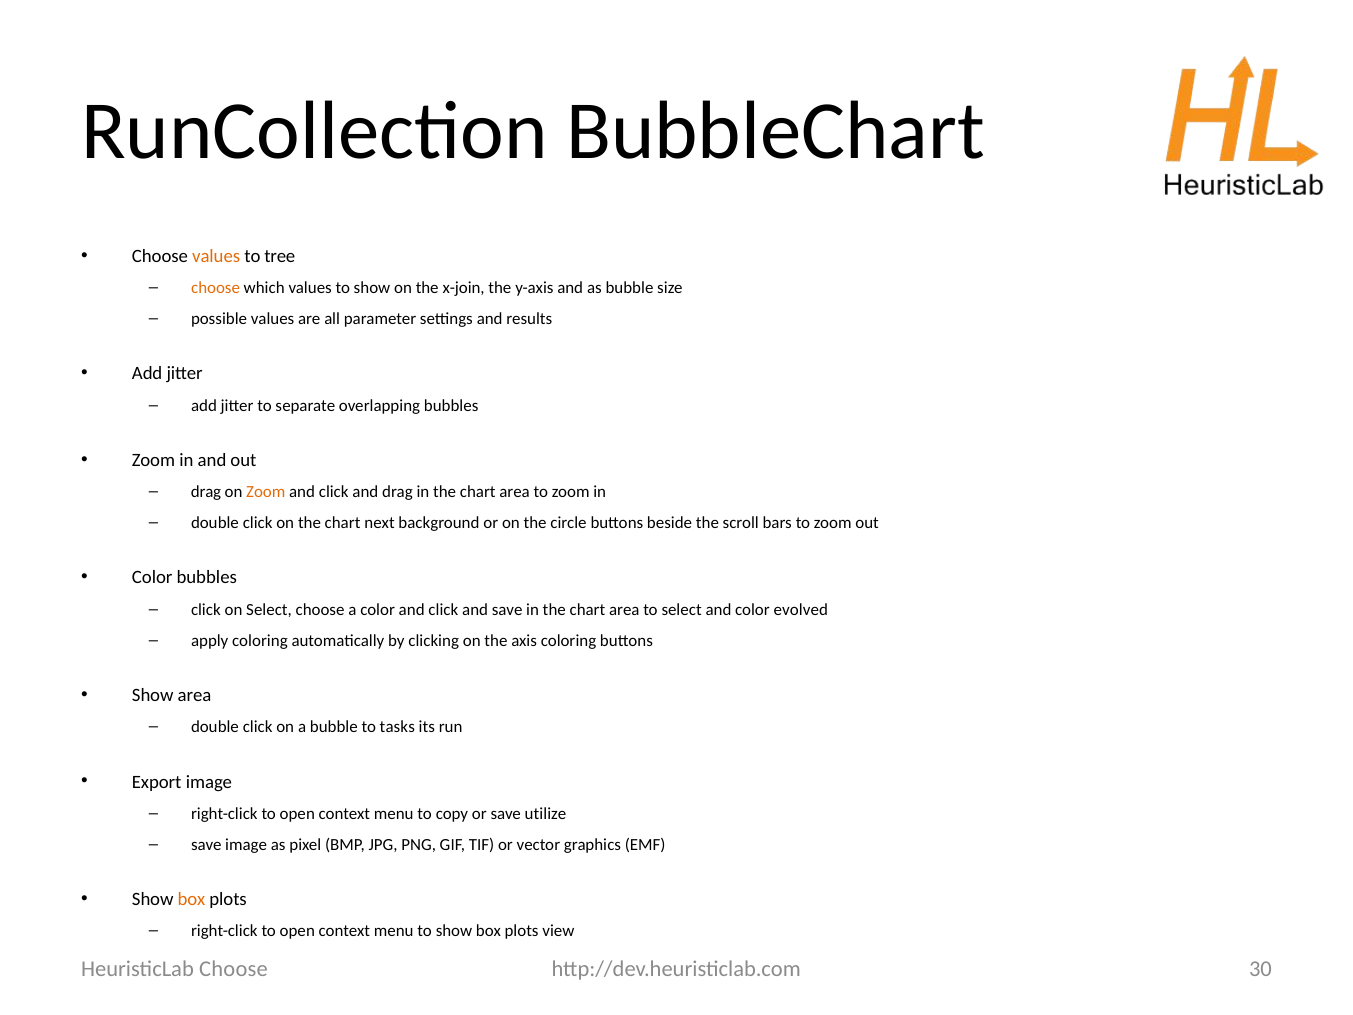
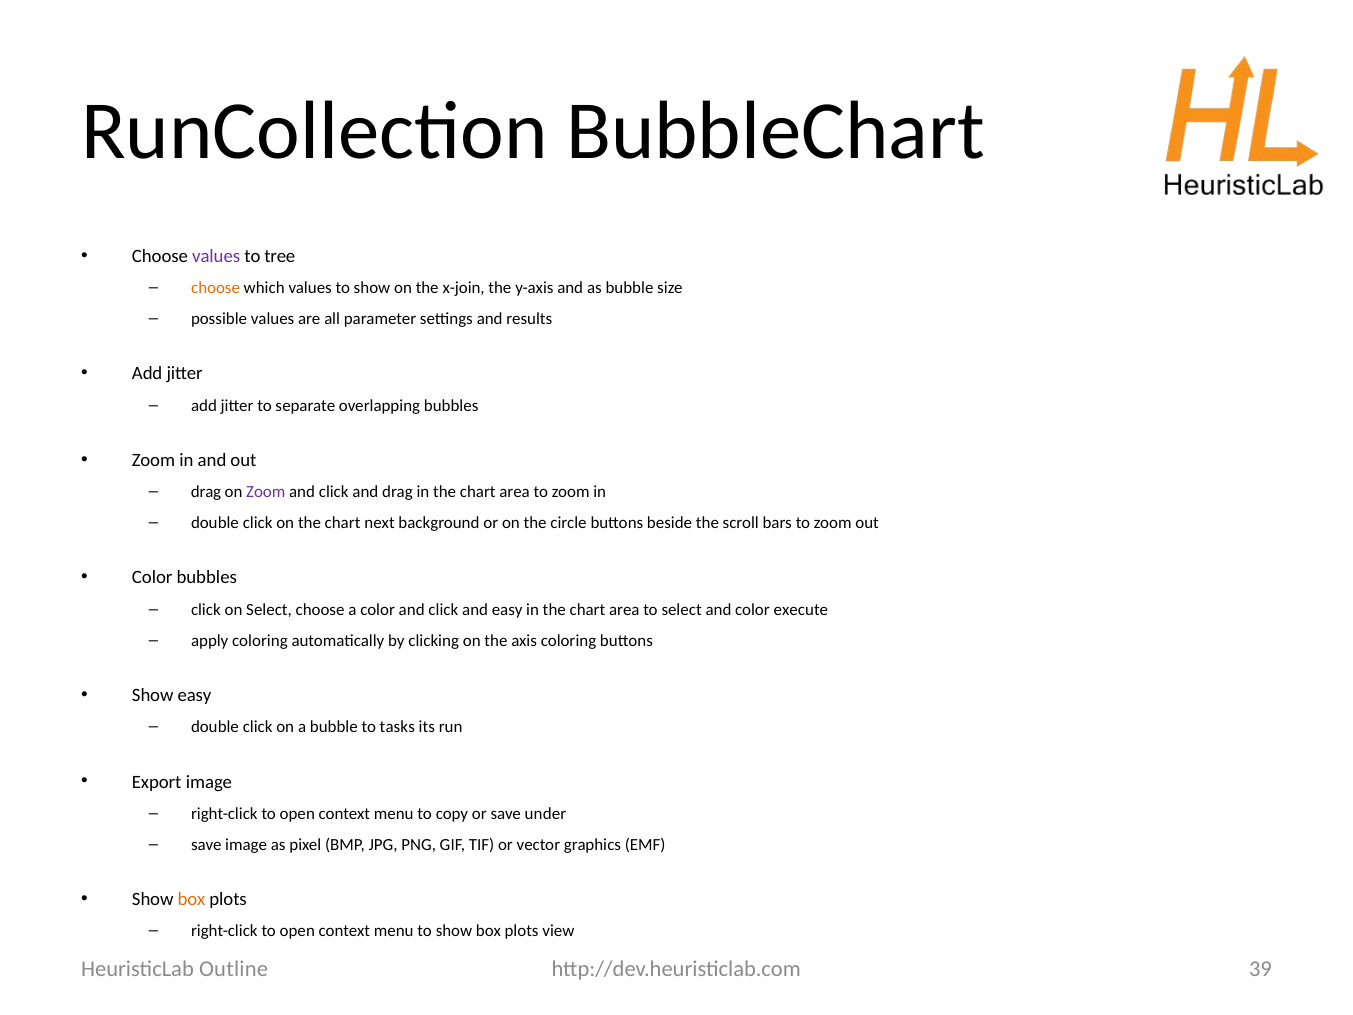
values colour: orange -> purple (216, 256)
Zoom colour: orange -> purple (266, 492)
and save: save -> easy (507, 609)
evolved: evolved -> execute (801, 609)
Show area: area -> easy (195, 695)
utilize: utilize -> under (545, 814)
30: 30 -> 39 (1260, 969)
HeuristicLab Choose: Choose -> Outline (234, 969)
